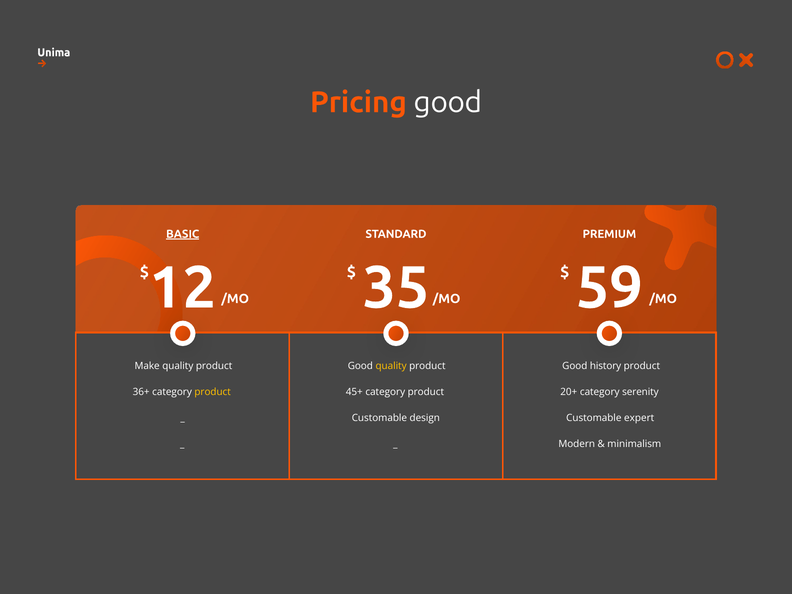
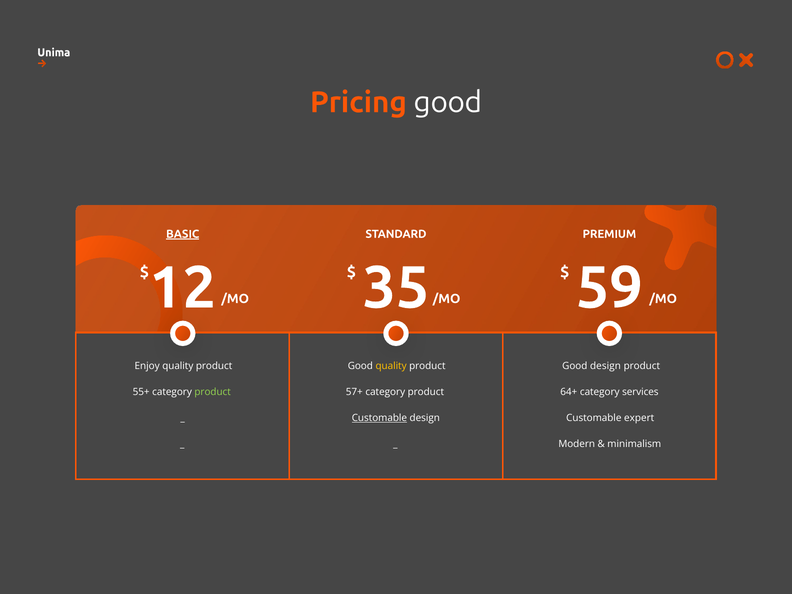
Make: Make -> Enjoy (147, 366)
Good history: history -> design (605, 366)
36+: 36+ -> 55+ (141, 392)
product colour: yellow -> light green (213, 392)
45+: 45+ -> 57+ (354, 392)
20+: 20+ -> 64+ (569, 392)
serenity: serenity -> services (640, 392)
Customable underline: none -> present (379, 418)
